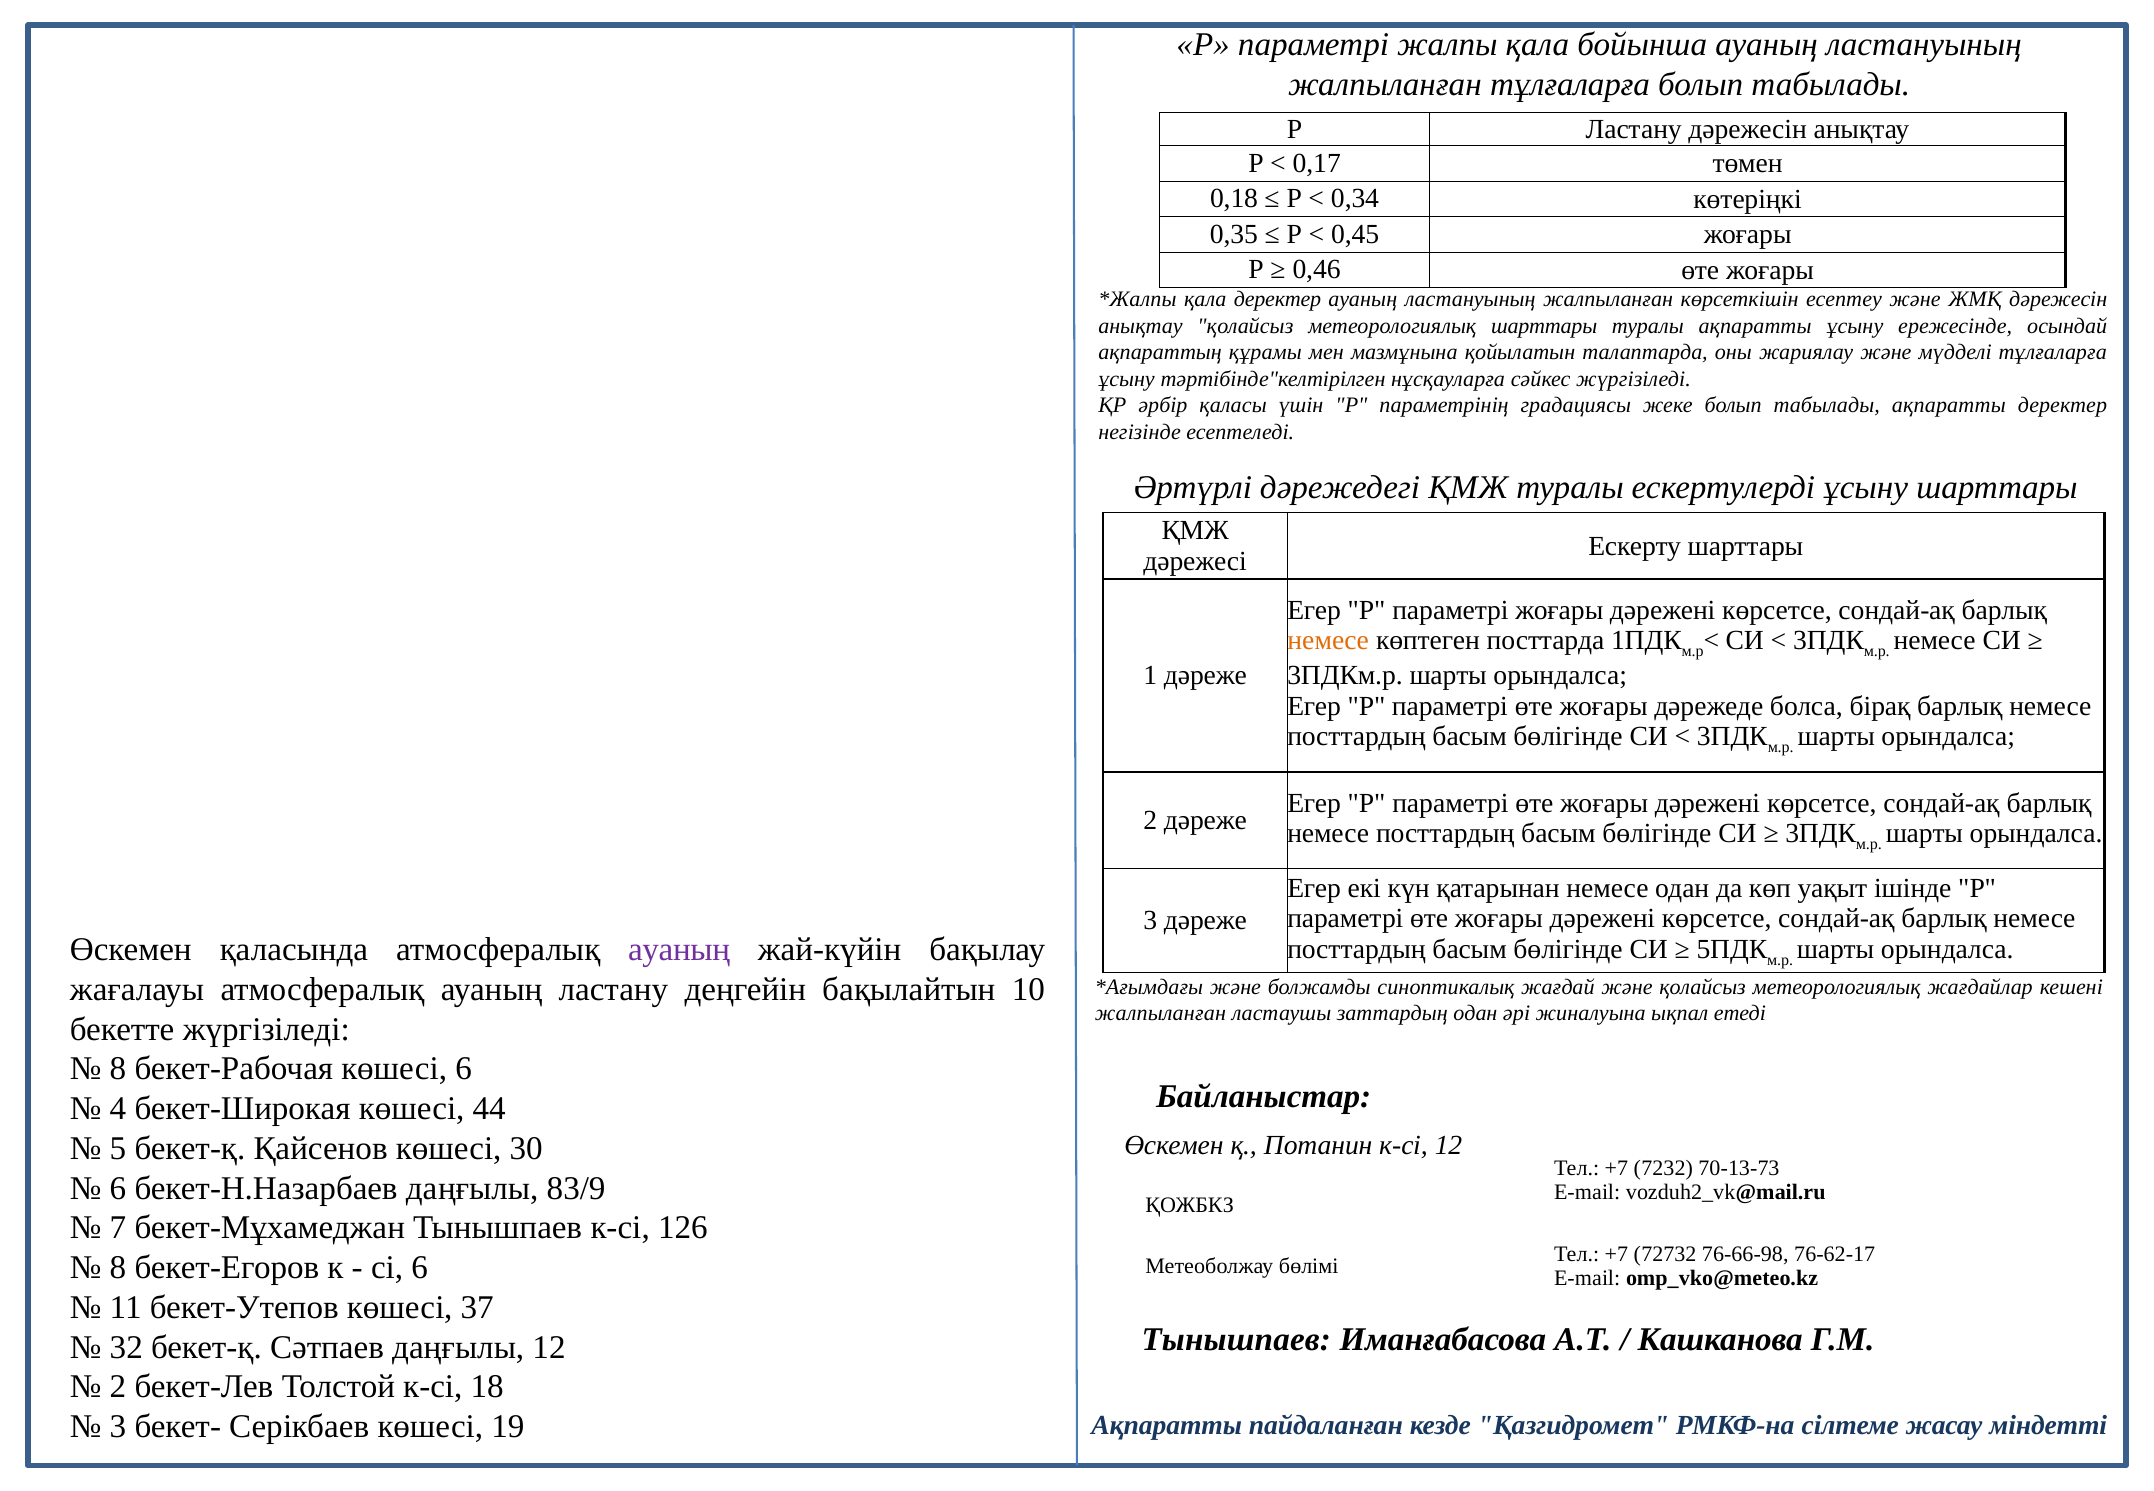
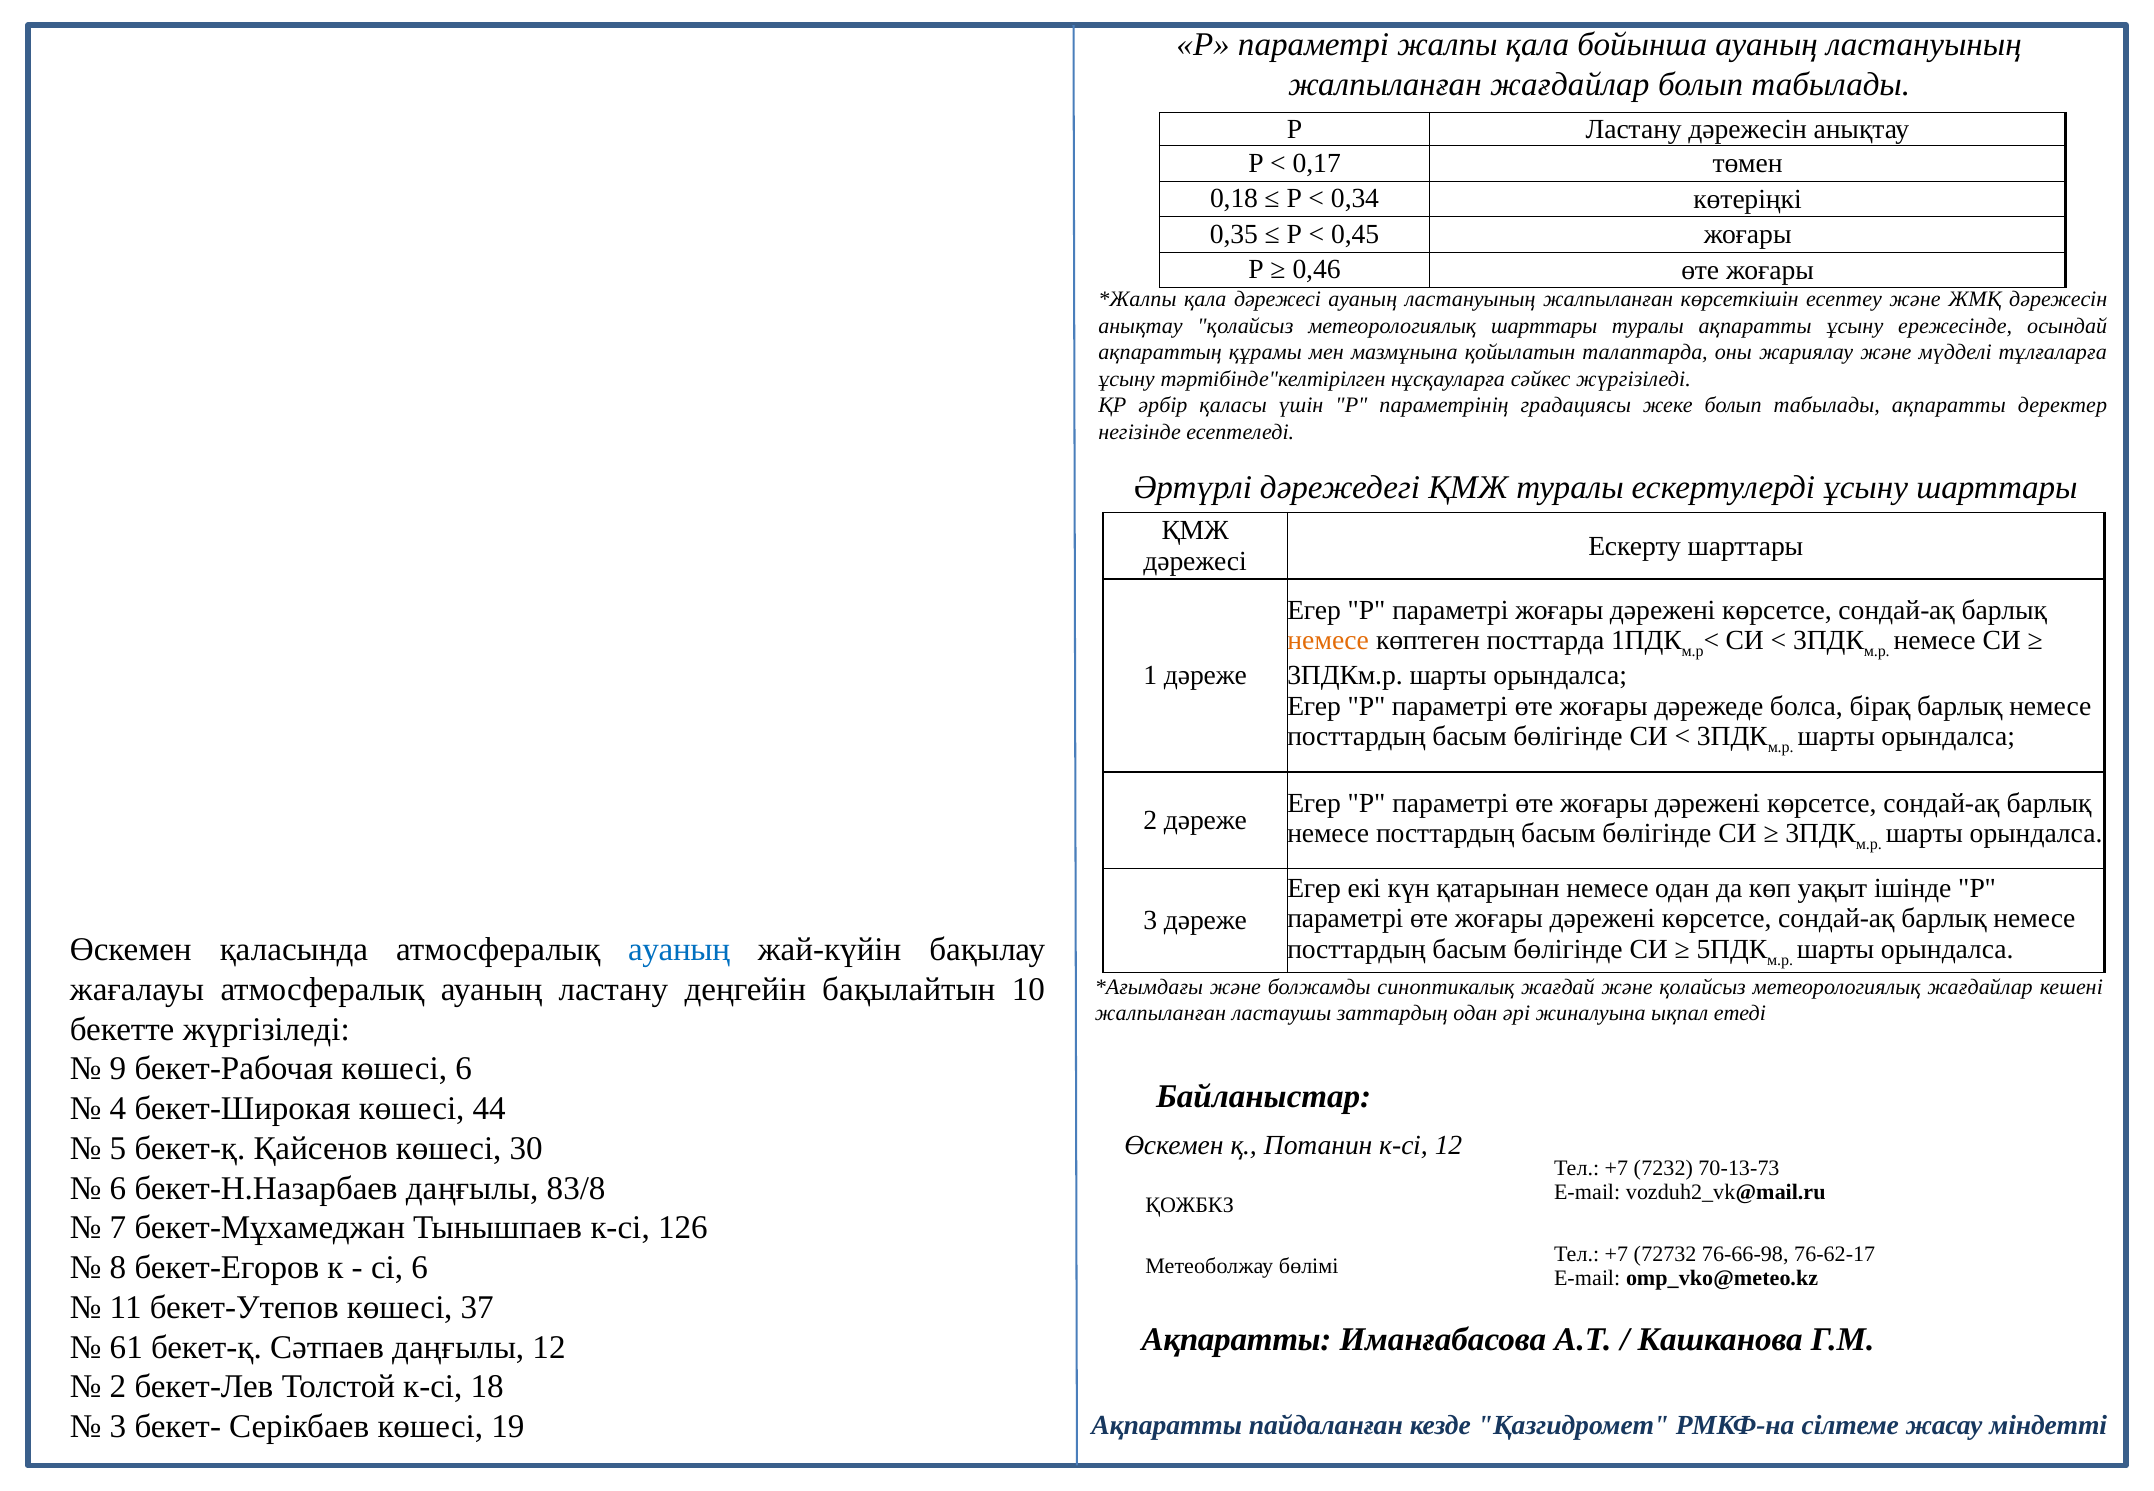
жалпыланған тұлғаларға: тұлғаларға -> жағдайлар (1570, 85)
қала деректер: деректер -> дәрежесі (1278, 300)
ауаның colour: purple -> blue (679, 950)
8: 8 -> 9 (118, 1069)
83/9: 83/9 -> 83/8 (576, 1188)
Тынышпаев: Тынышпаев -> Ақпаратты (1236, 1339)
32: 32 -> 61 (126, 1347)
